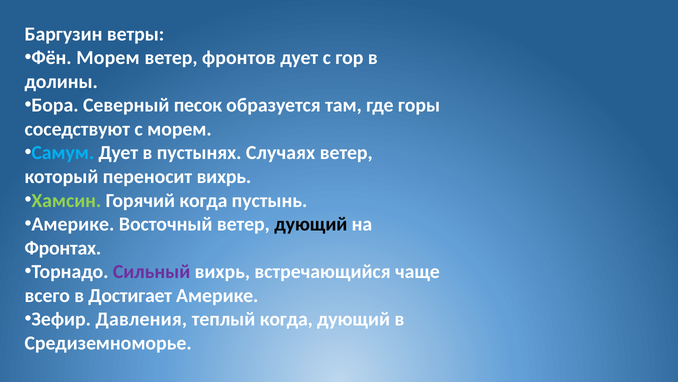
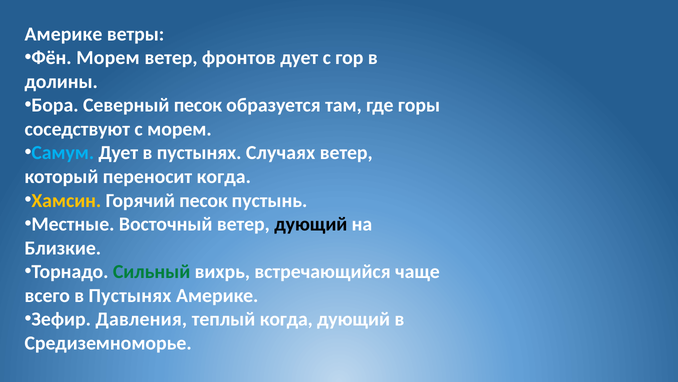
Баргузин: Баргузин -> Америке (63, 34)
переносит вихрь: вихрь -> когда (224, 176)
Хамсин colour: light green -> yellow (66, 200)
Горячий когда: когда -> песок (203, 200)
Америке: Америке -> Местные (73, 224)
Фронтах: Фронтах -> Близкие (63, 248)
Сильный colour: purple -> green (152, 271)
всего в Достигает: Достигает -> Пустынях (130, 295)
